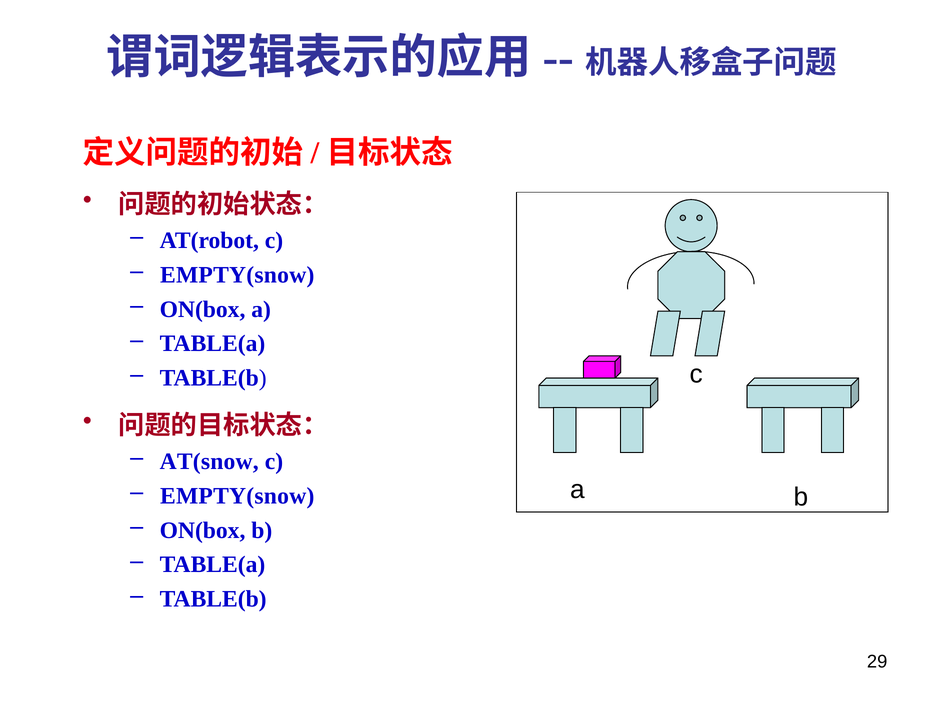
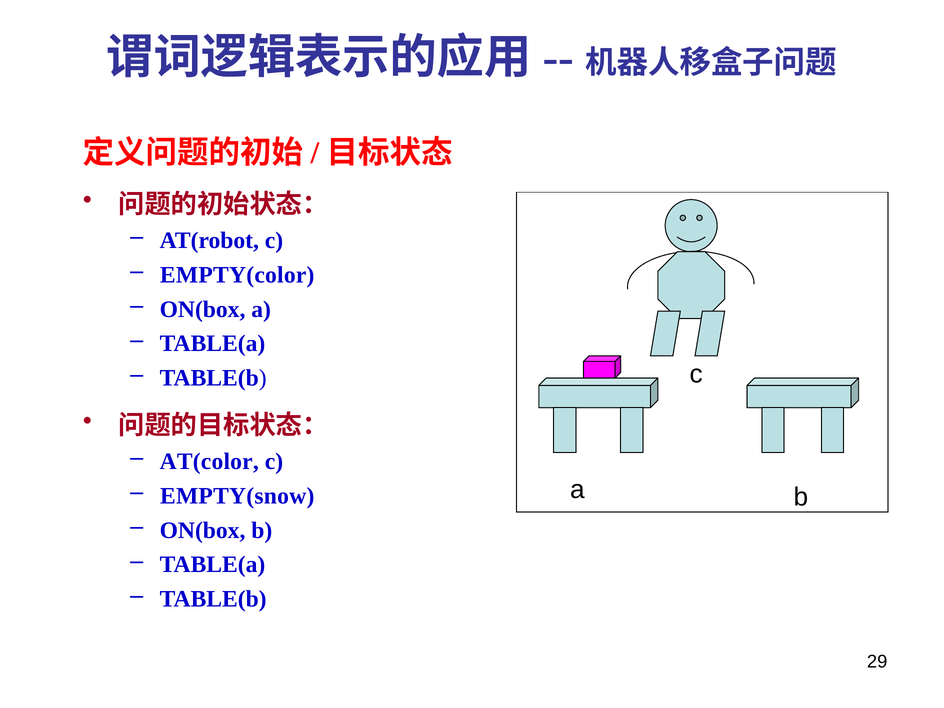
EMPTY(snow: EMPTY(snow -> EMPTY(color (237, 275)
AT(snow: AT(snow -> AT(color (209, 461)
